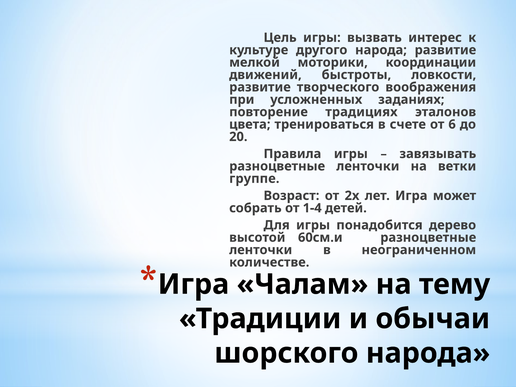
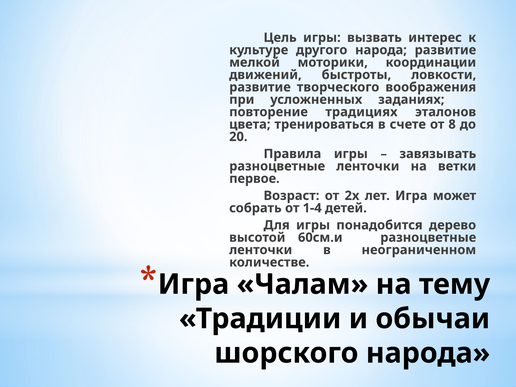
6: 6 -> 8 (452, 124)
группе: группе -> первое (254, 179)
